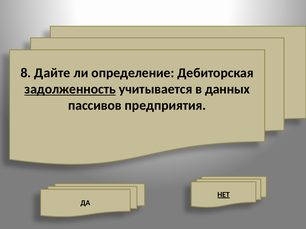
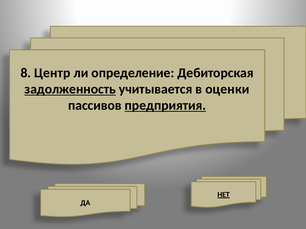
Дайте: Дайте -> Центр (52, 73)
данных: данных -> оценки (227, 89)
предприятия underline: none -> present (165, 106)
